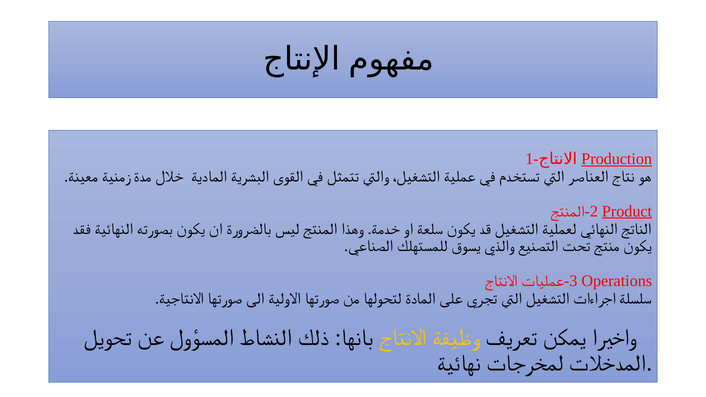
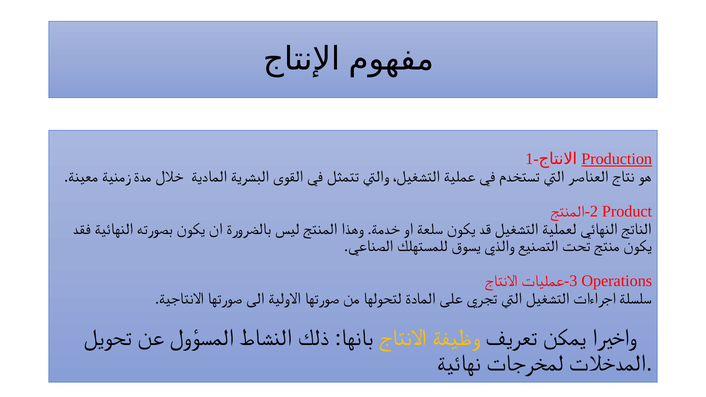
Product underline: present -> none (627, 211)
